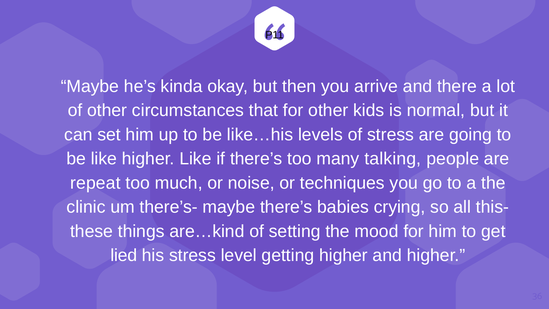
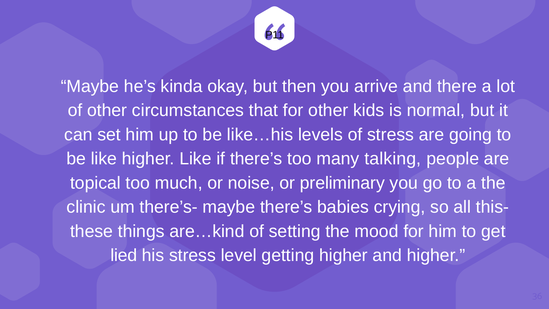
repeat: repeat -> topical (95, 183)
techniques: techniques -> preliminary (342, 183)
